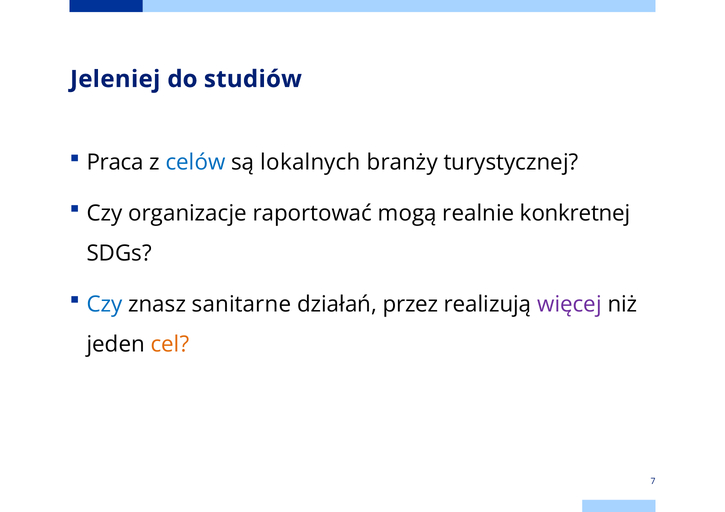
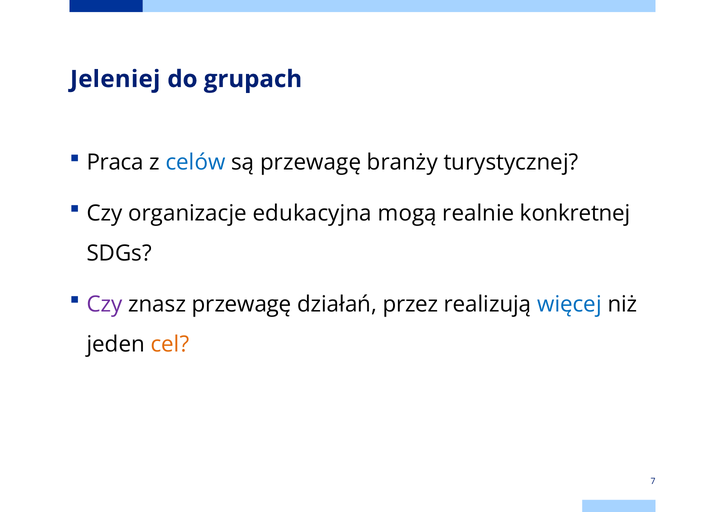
studiów: studiów -> grupach (253, 79)
są lokalnych: lokalnych -> przewagę (311, 163)
raportować: raportować -> edukacyjna (312, 213)
Czy colour: blue -> purple (105, 305)
znasz sanitarne: sanitarne -> przewagę (242, 305)
więcej colour: purple -> blue (569, 305)
